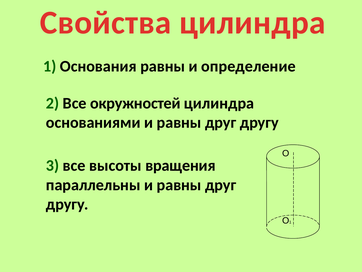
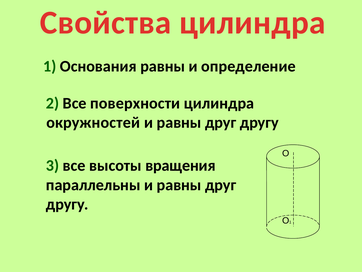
окружностей: окружностей -> поверхности (135, 103)
основаниями: основаниями -> окружностей (93, 122)
